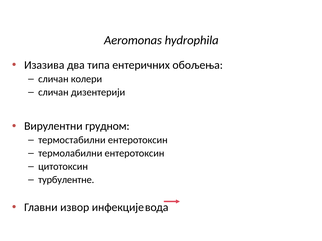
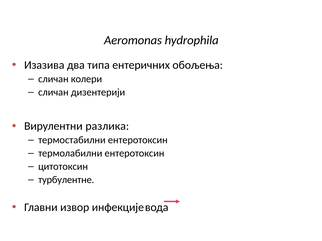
грудном: грудном -> разлика (107, 126)
